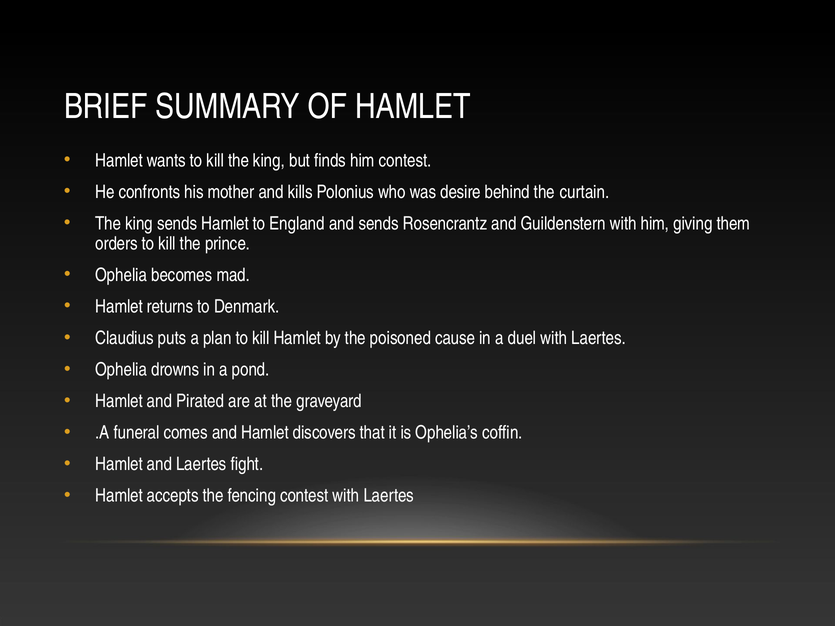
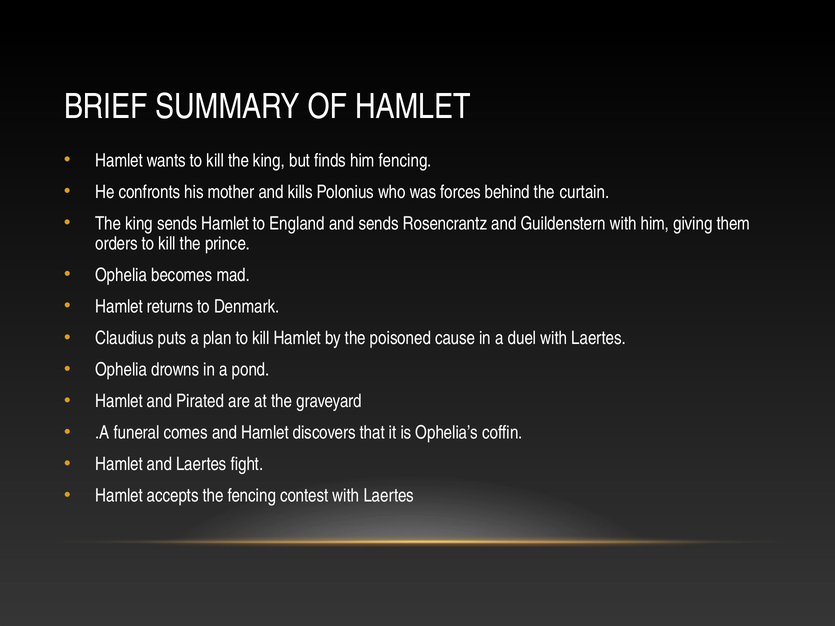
him contest: contest -> fencing (405, 160)
desire: desire -> forces (461, 192)
